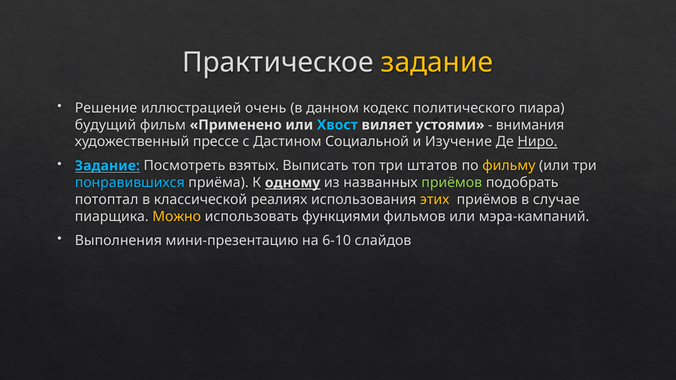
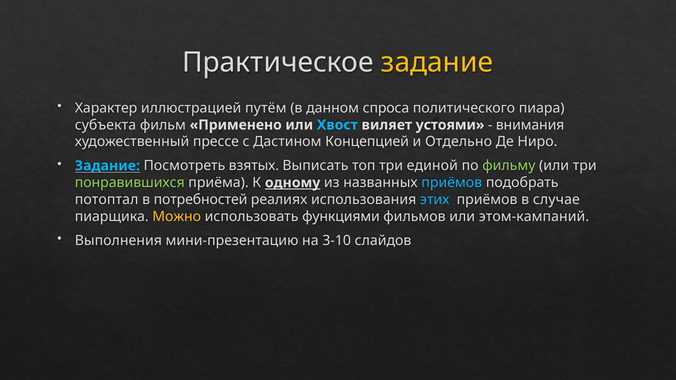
Решение: Решение -> Характер (106, 108)
очень: очень -> путём (266, 108)
кодекс: кодекс -> спроса (386, 108)
будущий: будущий -> субъекта (105, 125)
Социальной: Социальной -> Концепцией (367, 142)
Изучение: Изучение -> Отдельно (459, 142)
Ниро underline: present -> none (537, 142)
штатов: штатов -> единой (432, 166)
фильму colour: yellow -> light green (509, 166)
понравившихся colour: light blue -> light green (130, 183)
приёмов colour: light green -> light blue (452, 183)
классической: классической -> потребностей (201, 200)
этих colour: yellow -> light blue (435, 200)
мэра-кампаний: мэра-кампаний -> этом-кампаний (534, 217)
6-10: 6-10 -> 3-10 (337, 241)
